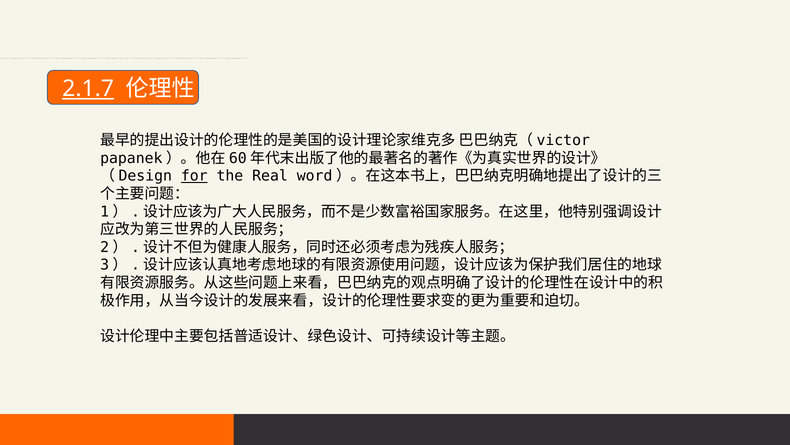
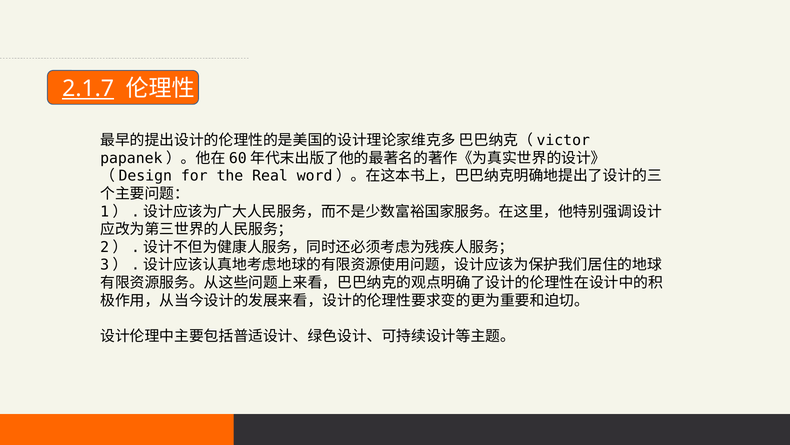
for underline: present -> none (194, 176)
